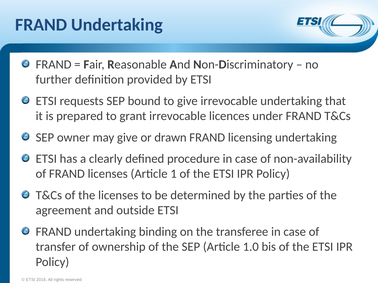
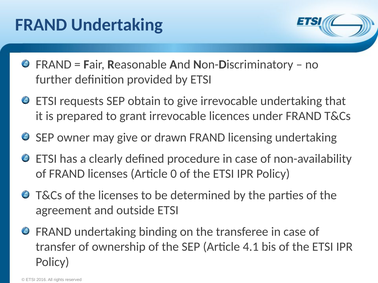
bound: bound -> obtain (144, 101)
1: 1 -> 0 (174, 174)
1.0: 1.0 -> 4.1 (251, 247)
